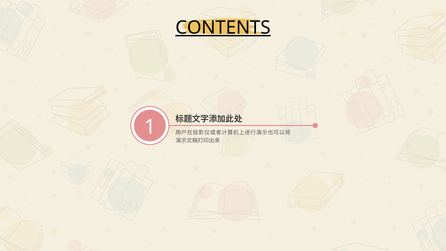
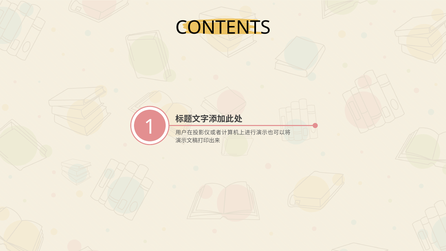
CONTENTS underline: present -> none (223, 28)
